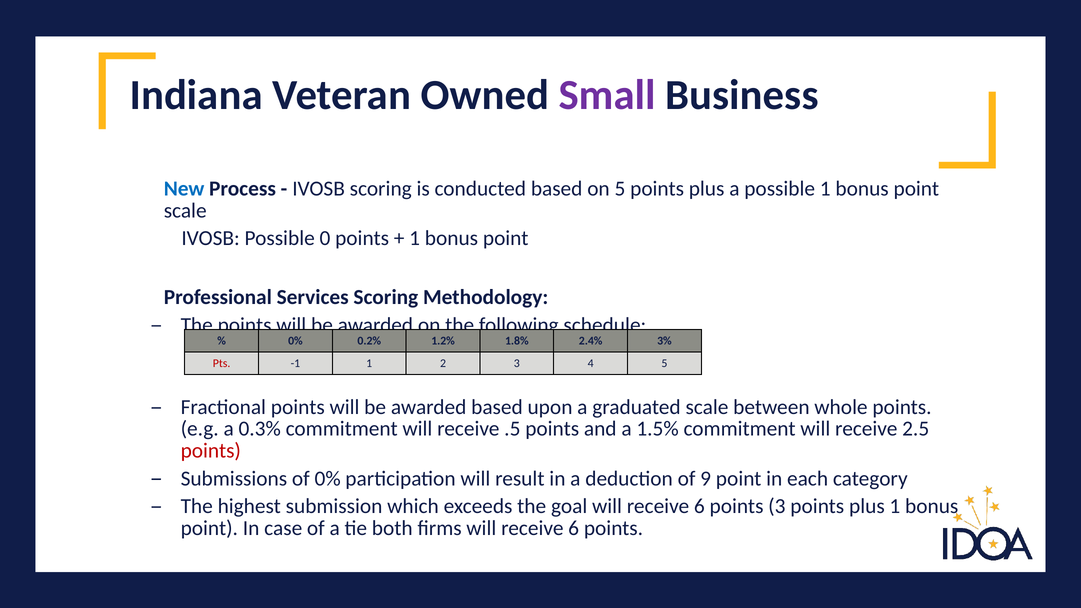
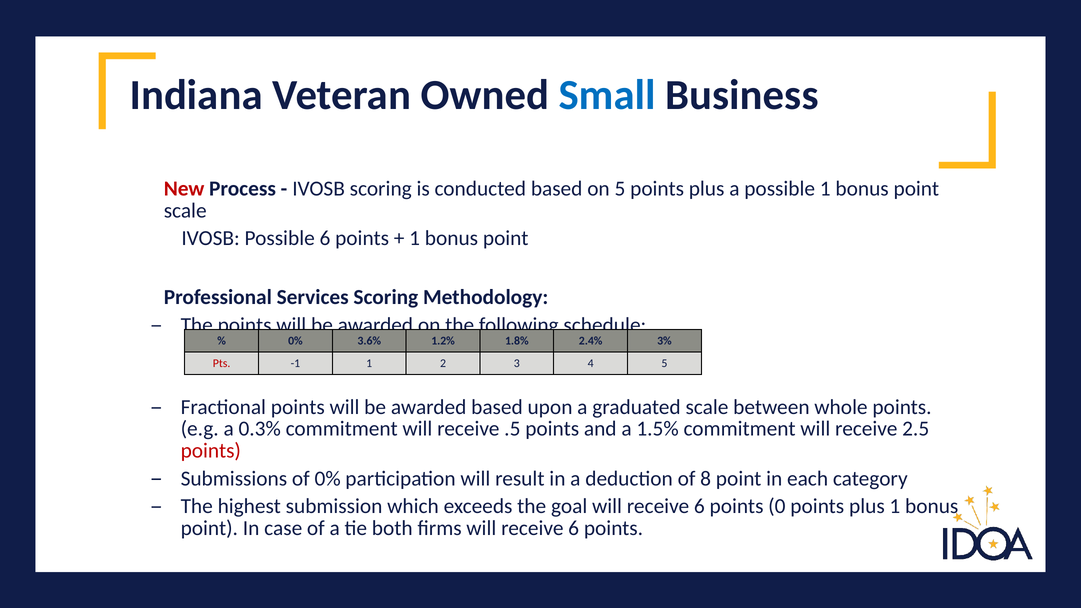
Small colour: purple -> blue (607, 95)
New colour: blue -> red (184, 189)
Possible 0: 0 -> 6 (325, 238)
0.2%: 0.2% -> 3.6% (369, 341)
9: 9 -> 8 (706, 478)
points 3: 3 -> 0 (777, 506)
